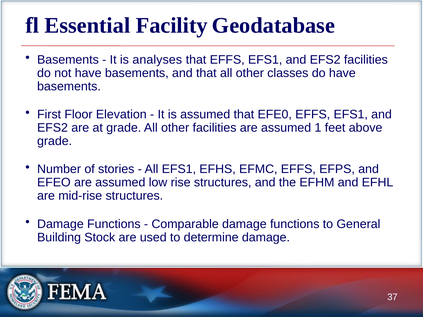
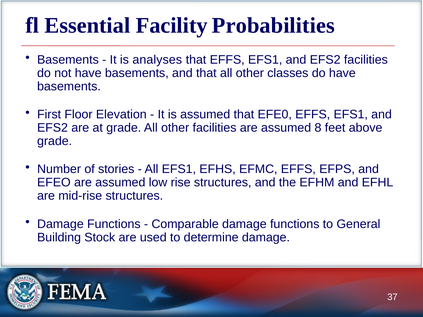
Geodatabase: Geodatabase -> Probabilities (273, 26)
1: 1 -> 8 (318, 128)
